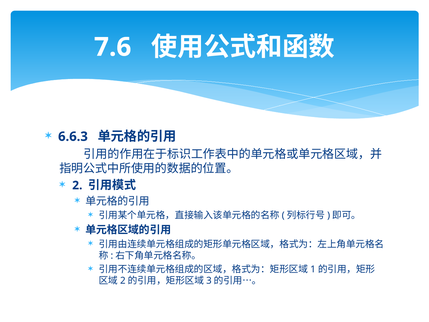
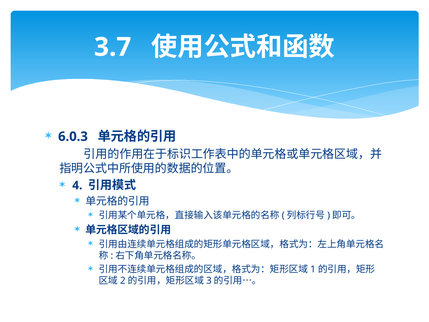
7.6: 7.6 -> 3.7 (113, 47)
6.6.3: 6.6.3 -> 6.0.3 (73, 136)
2: 2 -> 4 (77, 185)
